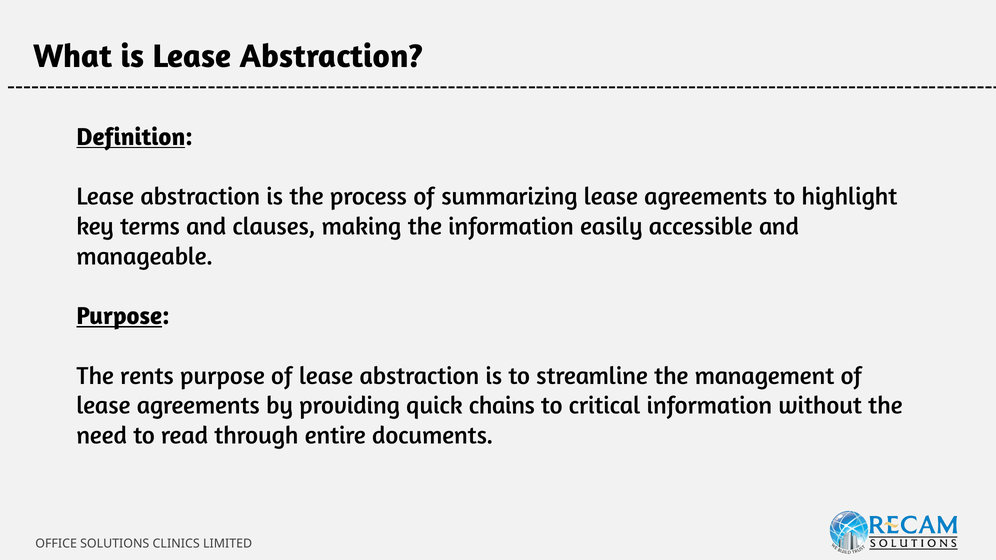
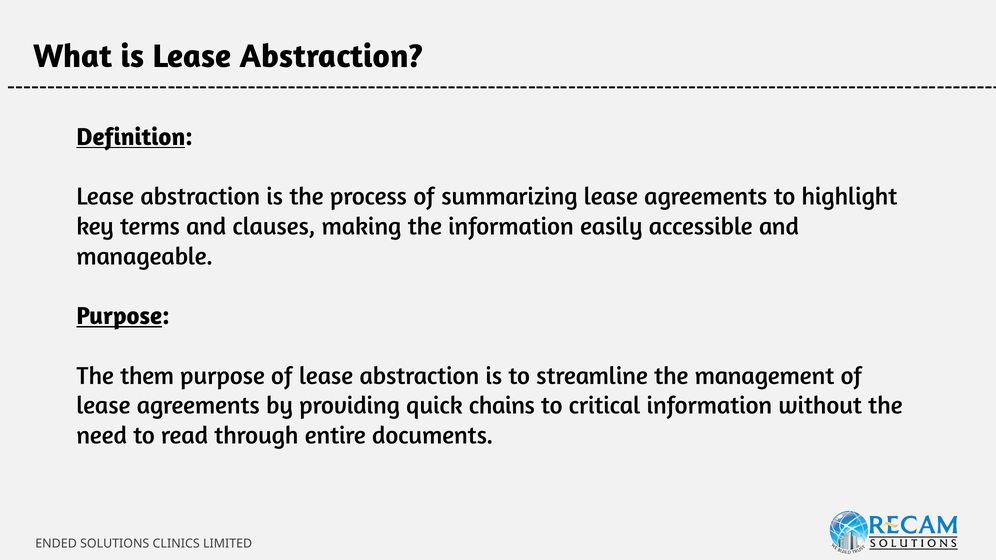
rents: rents -> them (147, 376)
OFFICE: OFFICE -> ENDED (56, 544)
